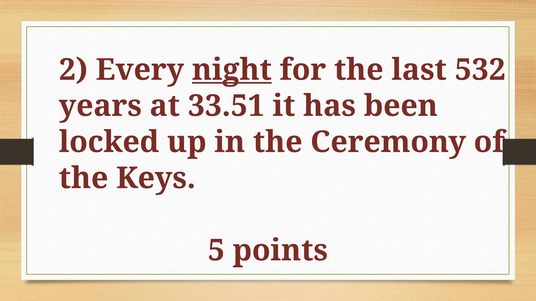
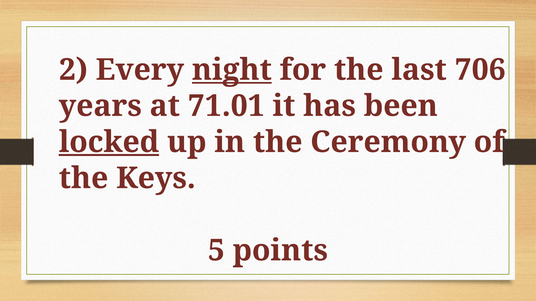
532: 532 -> 706 (480, 70)
33.51: 33.51 -> 71.01 (226, 106)
locked underline: none -> present (109, 142)
